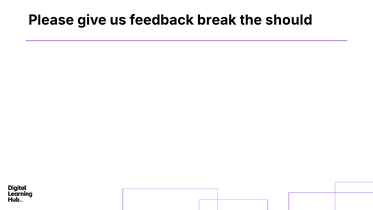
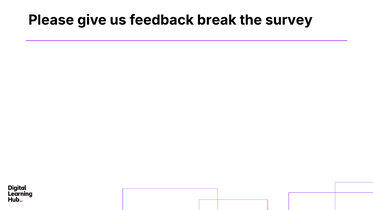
should: should -> survey (289, 20)
